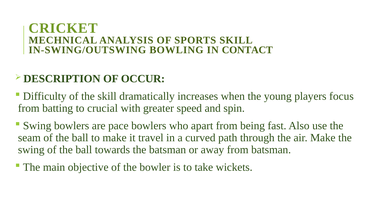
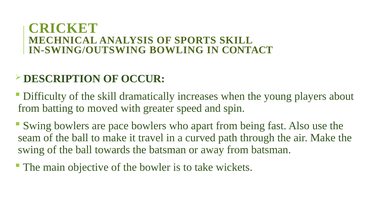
focus: focus -> about (342, 96)
crucial: crucial -> moved (103, 108)
